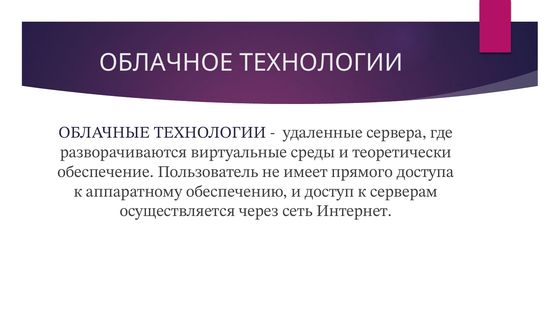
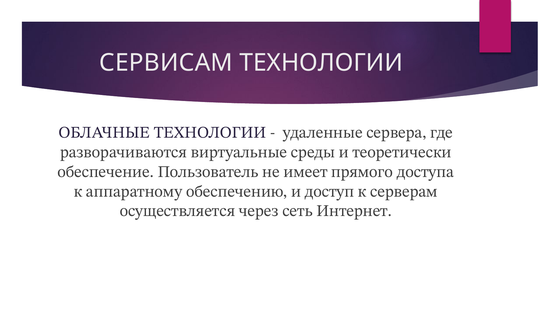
ОБЛАЧНОЕ: ОБЛАЧНОЕ -> СЕРВИСАМ (166, 63)
